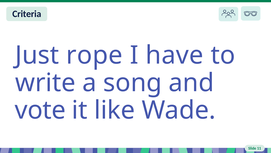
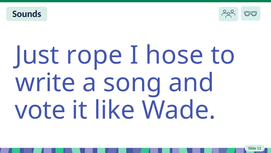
Criteria: Criteria -> Sounds (27, 14)
have: have -> hose (174, 55)
